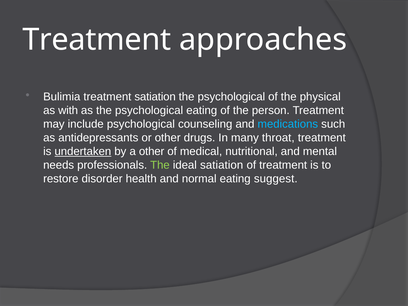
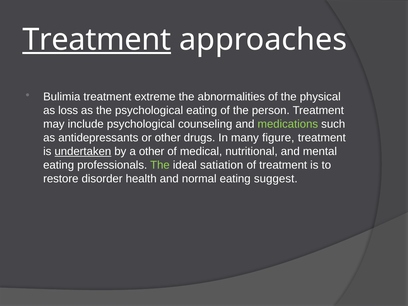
Treatment underline: none -> present (97, 40)
treatment satiation: satiation -> extreme (155, 97)
psychological: psychological -> abnormalities (231, 97)
with: with -> loss (68, 111)
medications colour: light blue -> light green (288, 124)
throat: throat -> figure (278, 138)
needs: needs -> eating (59, 165)
